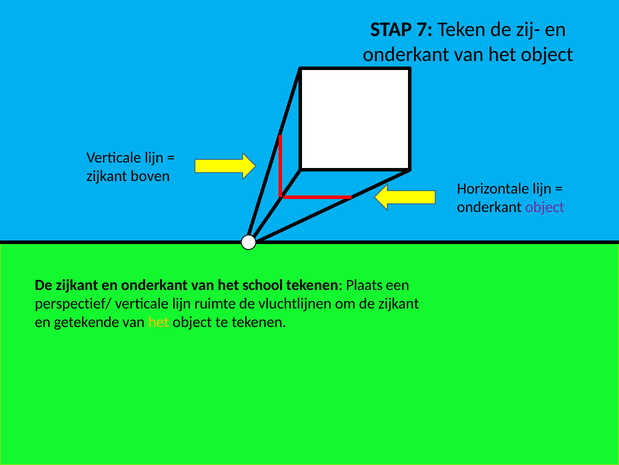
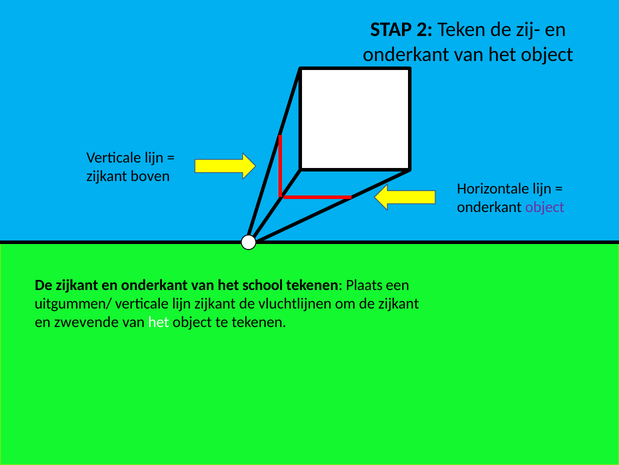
7: 7 -> 2 (425, 30)
perspectief/: perspectief/ -> uitgummen/ (73, 303)
lijn ruimte: ruimte -> zijkant (215, 303)
getekende: getekende -> zwevende (86, 322)
het colour: yellow -> white (159, 322)
